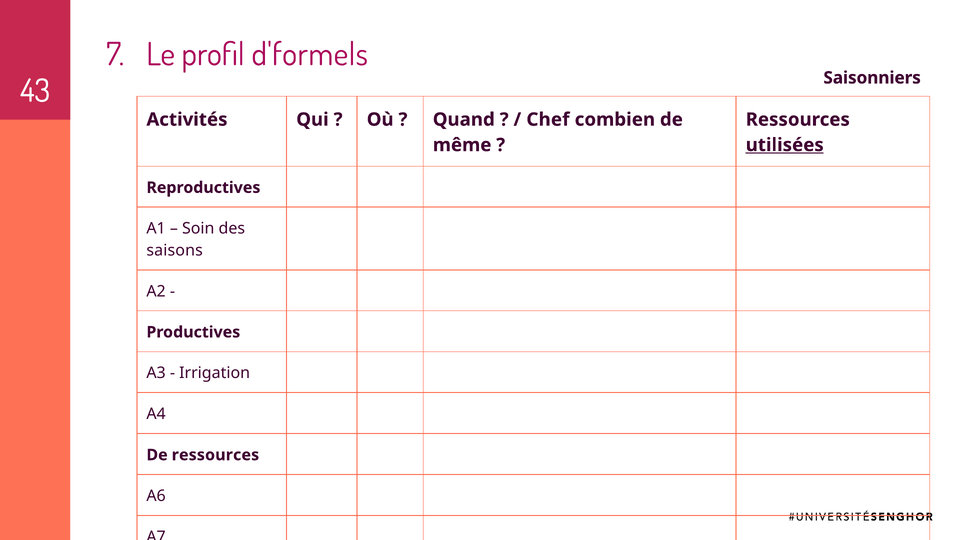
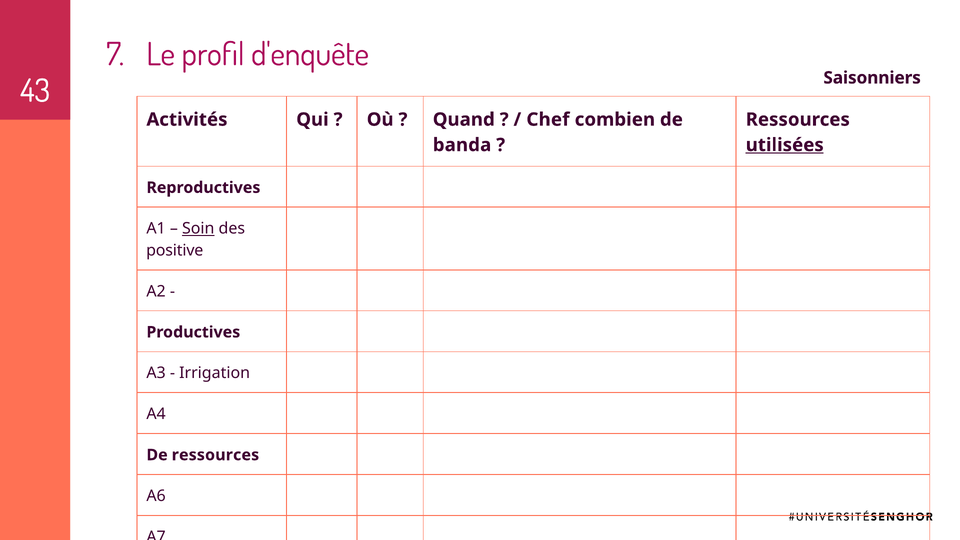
d'formels: d'formels -> d'enquête (310, 55)
même: même -> banda (462, 145)
Soin underline: none -> present (198, 229)
saisons: saisons -> positive (175, 250)
